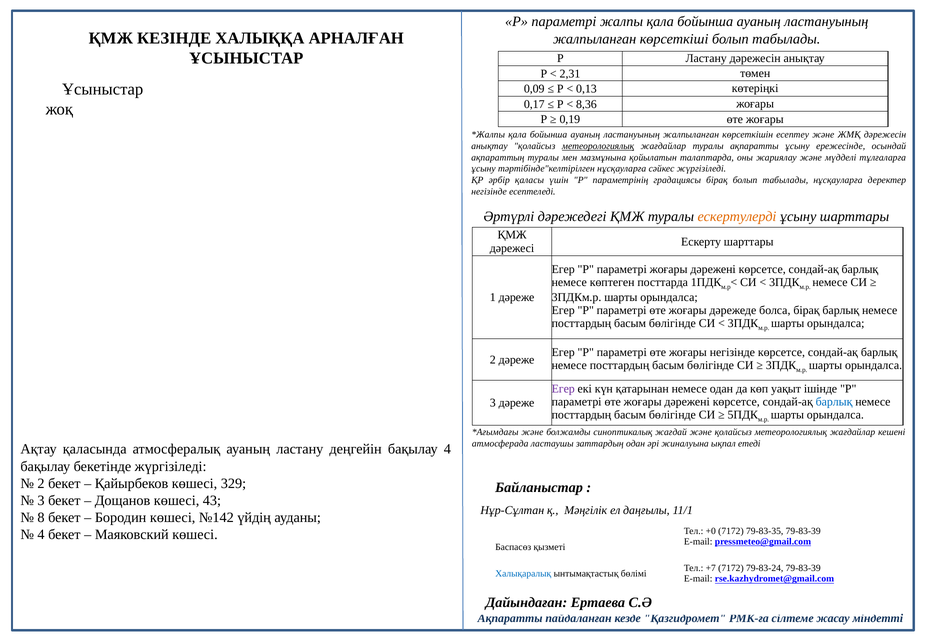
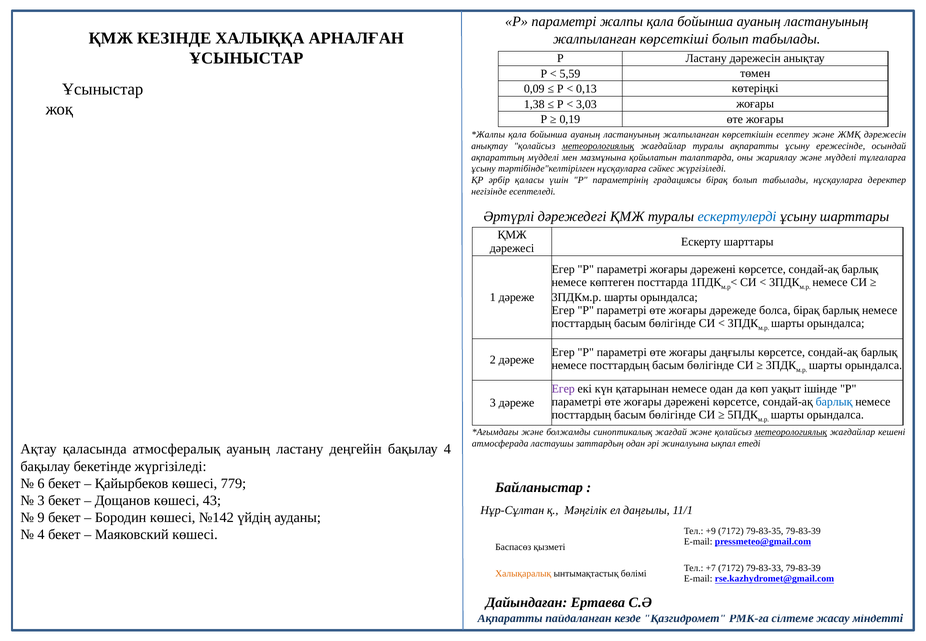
2,31: 2,31 -> 5,59 (570, 74)
0,17: 0,17 -> 1,38 (534, 104)
8,36: 8,36 -> 3,03 (586, 104)
ақпараттың туралы: туралы -> мүдделі (543, 157)
ескертулерді colour: orange -> blue (737, 217)
жоғары негізінде: негізінде -> даңғылы (732, 352)
метеорологиялық underline: none -> present (791, 432)
2: 2 -> 6 (41, 483)
329: 329 -> 779 (233, 483)
8: 8 -> 9 (41, 518)
+0: +0 -> +9 (711, 531)
79-83-24: 79-83-24 -> 79-83-33 (765, 568)
Халықаралық colour: blue -> orange (523, 574)
